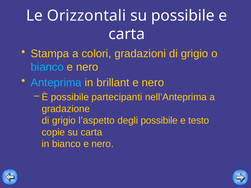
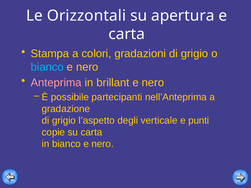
su possibile: possibile -> apertura (183, 16)
Anteprima colour: light blue -> pink (56, 83)
degli possibile: possibile -> verticale (159, 121)
testo: testo -> punti (199, 121)
